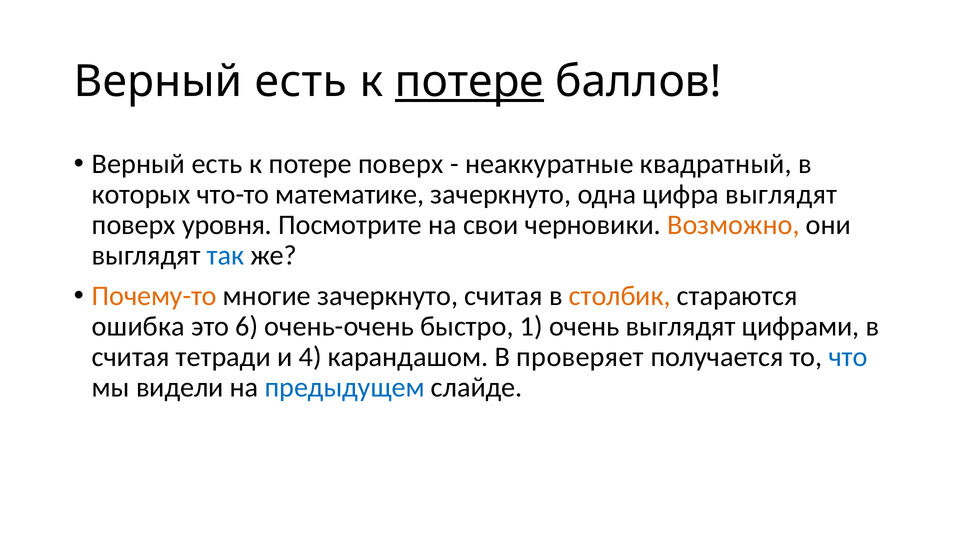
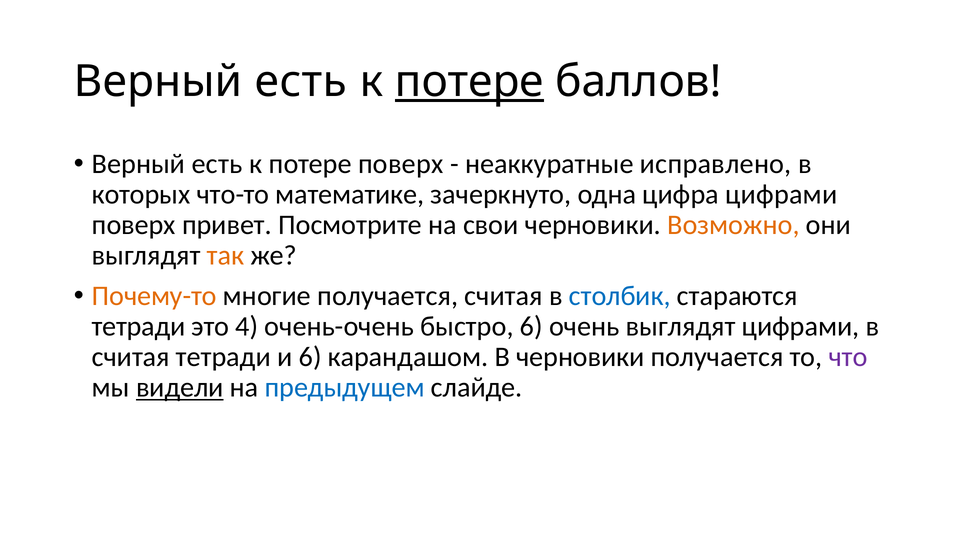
квадратный: квадратный -> исправлено (716, 164)
цифра выглядят: выглядят -> цифрами (781, 194)
уровня: уровня -> привет (227, 225)
так colour: blue -> orange (226, 255)
многие зачеркнуто: зачеркнуто -> получается (388, 296)
столбик colour: orange -> blue (620, 296)
ошибка: ошибка -> тетради (139, 326)
6: 6 -> 4 (247, 326)
быстро 1: 1 -> 6 (531, 326)
и 4: 4 -> 6 (310, 357)
В проверяет: проверяет -> черновики (580, 357)
что colour: blue -> purple (848, 357)
видели underline: none -> present (180, 387)
